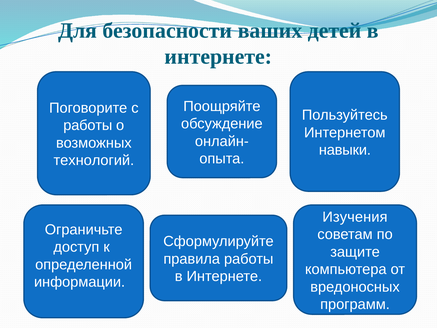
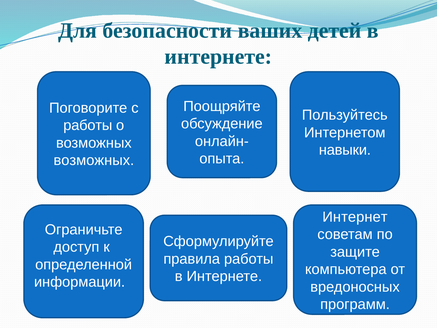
технологий: технологий -> возможных (94, 160)
Изучения: Изучения -> Интернет (355, 217)
